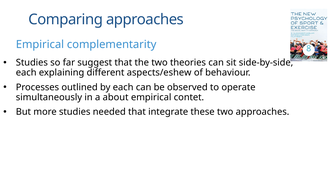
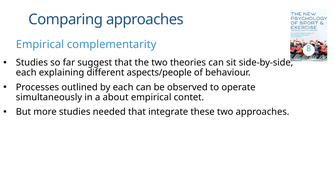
aspects/eshew: aspects/eshew -> aspects/people (159, 73)
